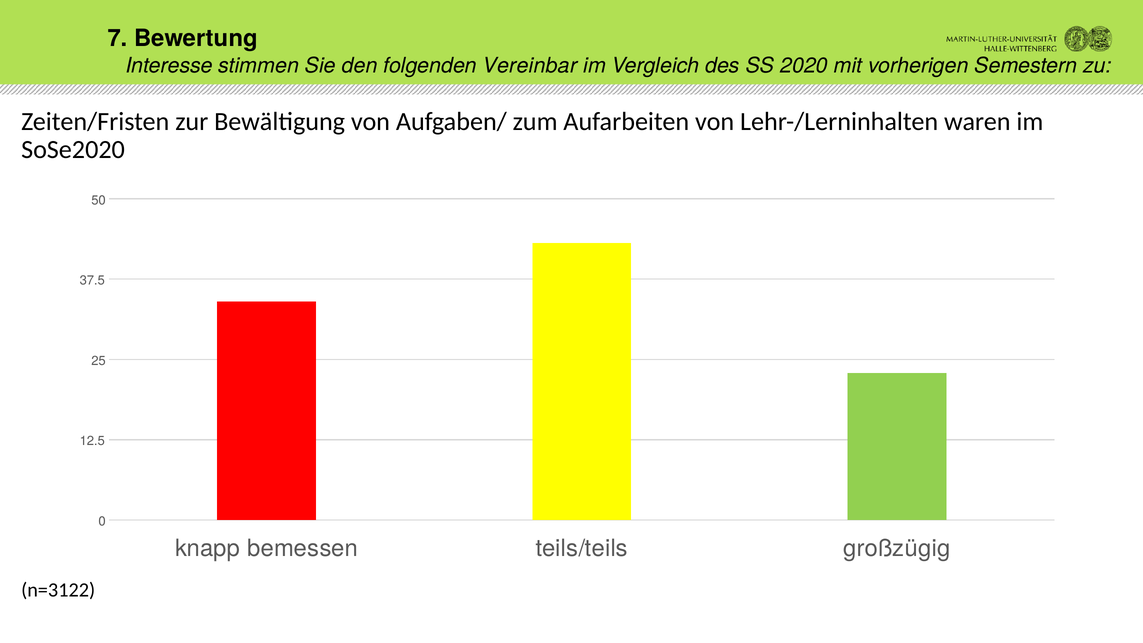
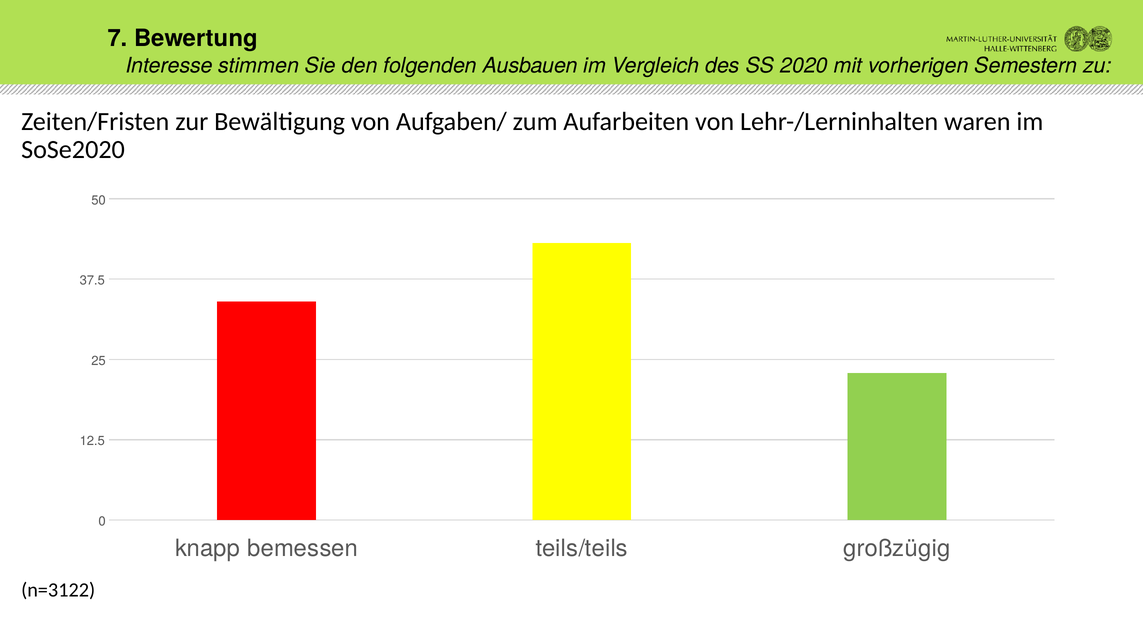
Vereinbar: Vereinbar -> Ausbauen (530, 65)
